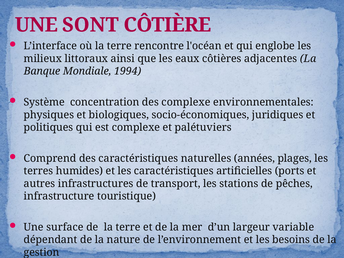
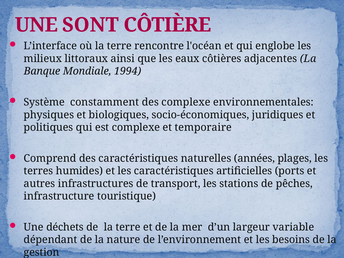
concentration: concentration -> constamment (105, 102)
palétuviers: palétuviers -> temporaire (203, 127)
surface: surface -> déchets (65, 227)
